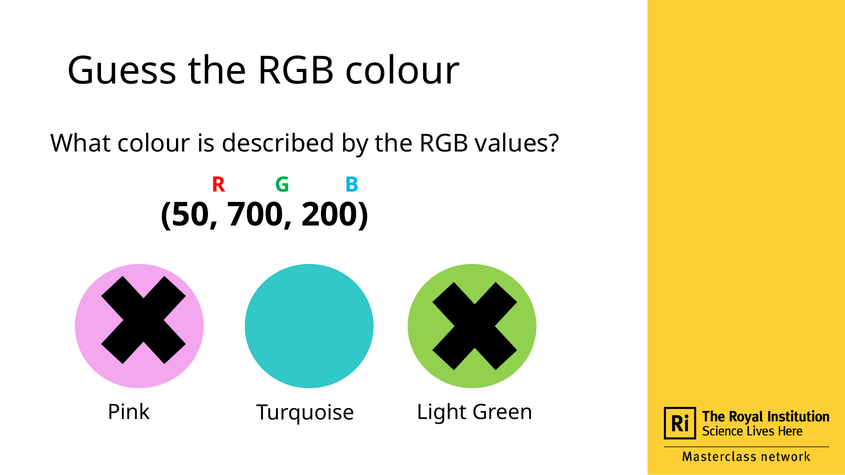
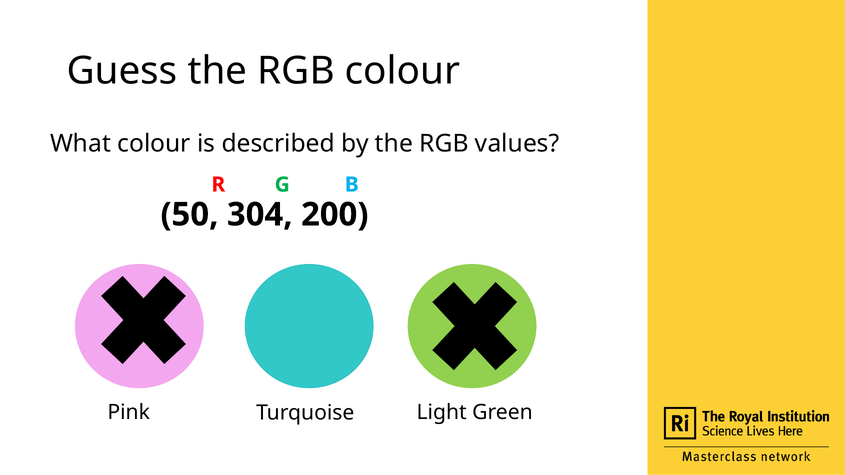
700: 700 -> 304 (260, 215)
